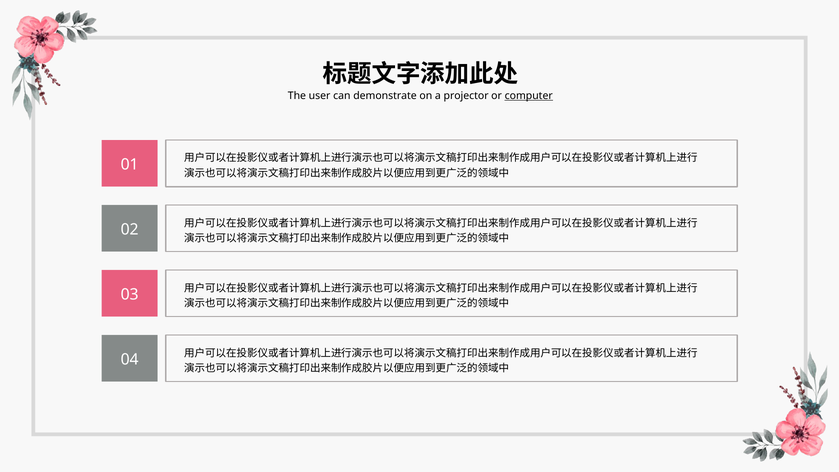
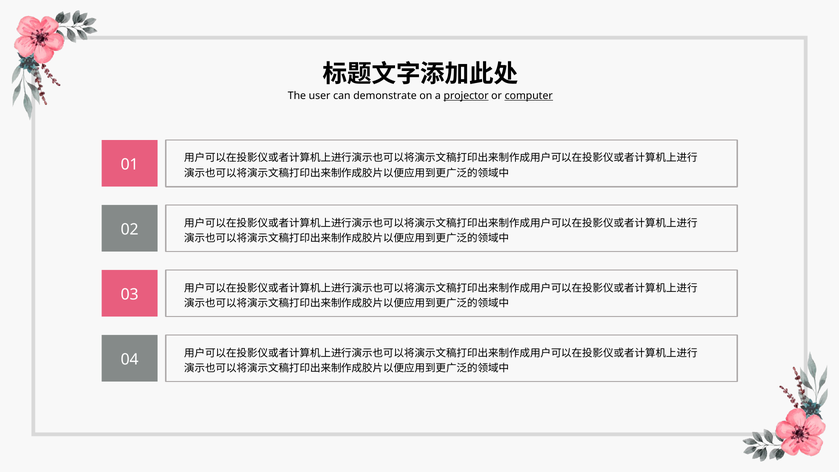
projector underline: none -> present (466, 96)
